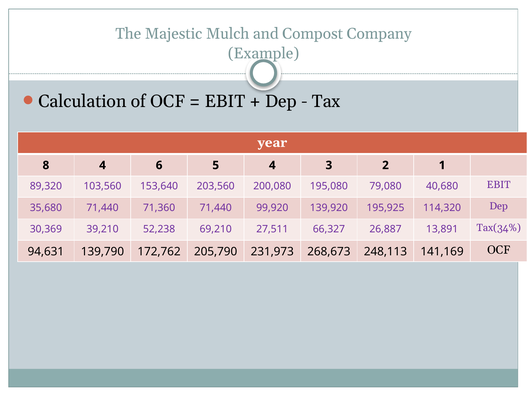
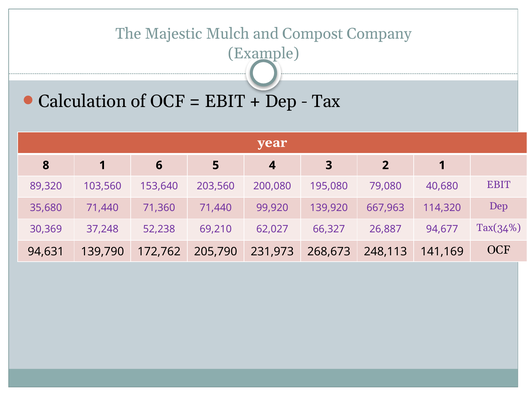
8 4: 4 -> 1 (103, 165)
195,925: 195,925 -> 667,963 (385, 207)
39,210: 39,210 -> 37,248 (103, 229)
27,511: 27,511 -> 62,027 (272, 229)
13,891: 13,891 -> 94,677 (442, 229)
